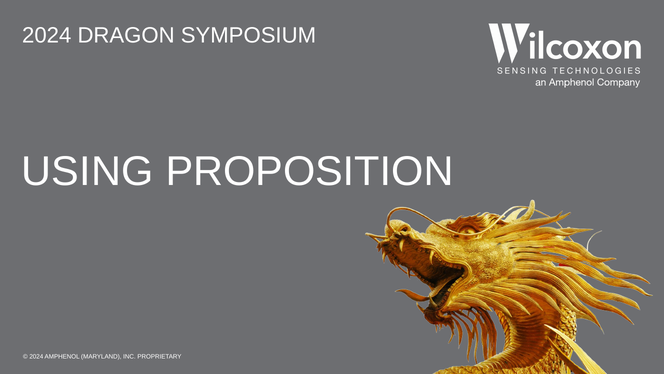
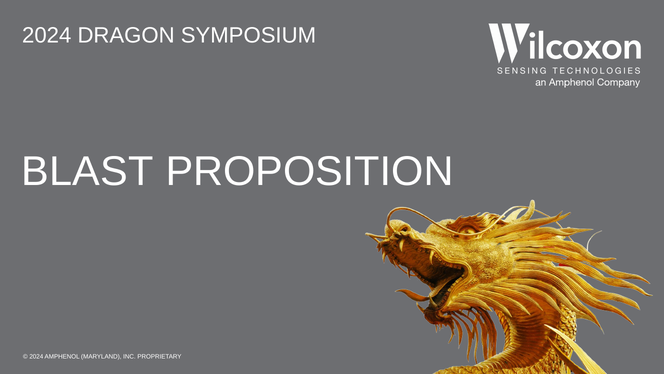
USING: USING -> BLAST (87, 171)
